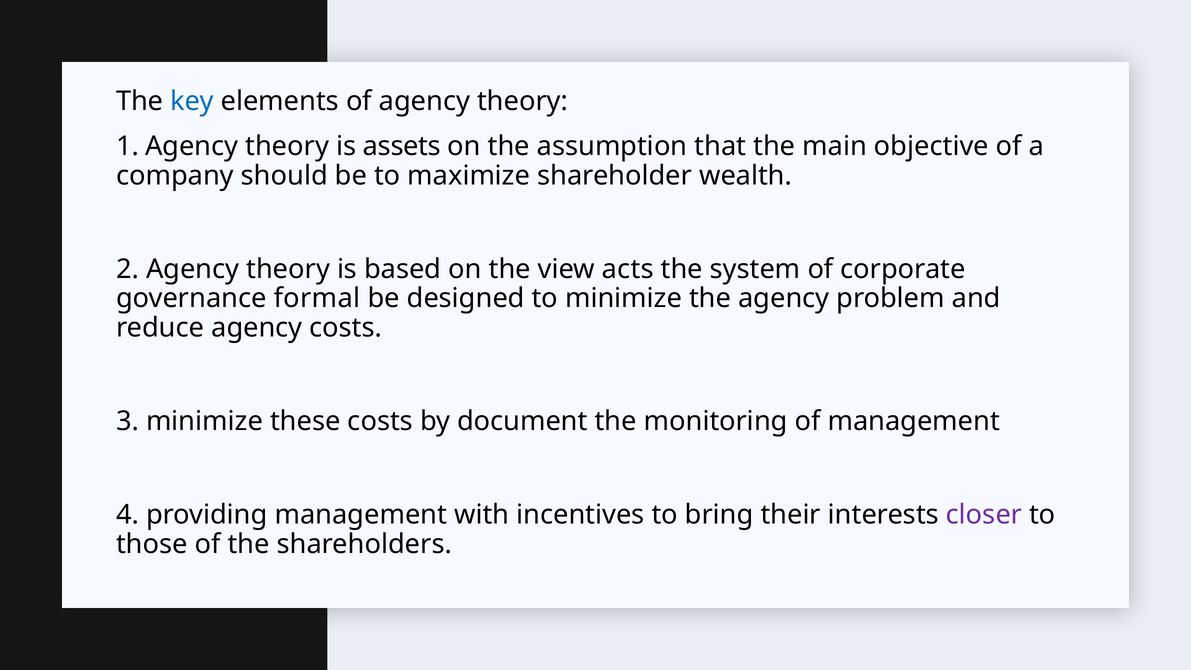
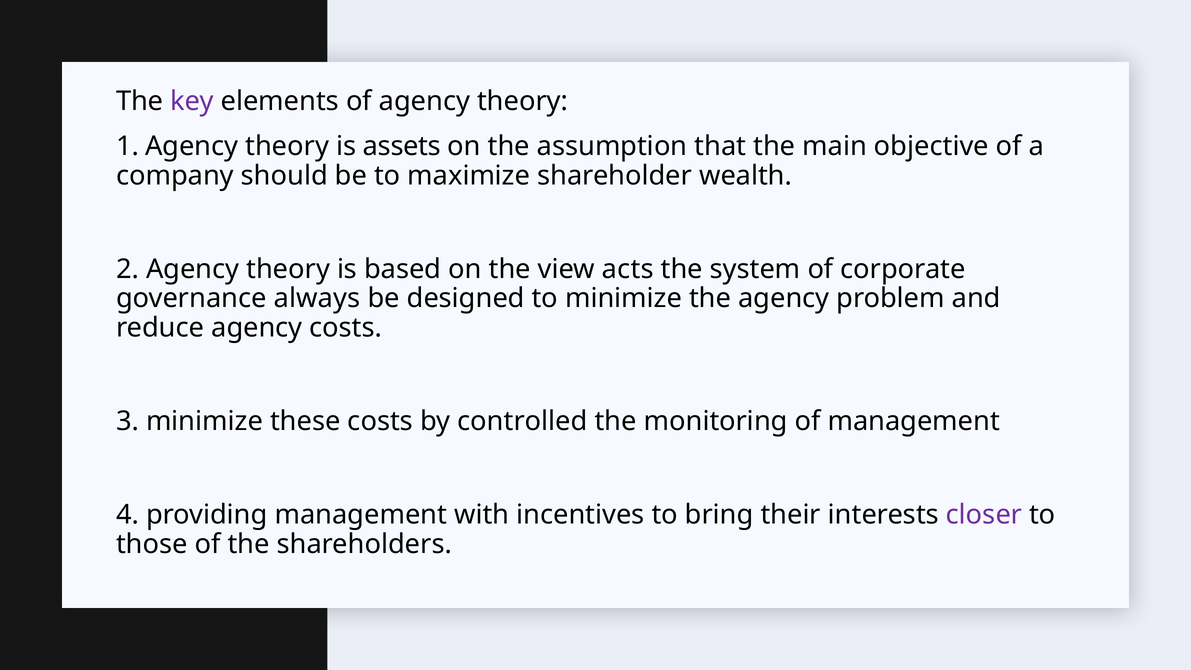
key colour: blue -> purple (192, 101)
formal: formal -> always (317, 298)
document: document -> controlled (522, 421)
